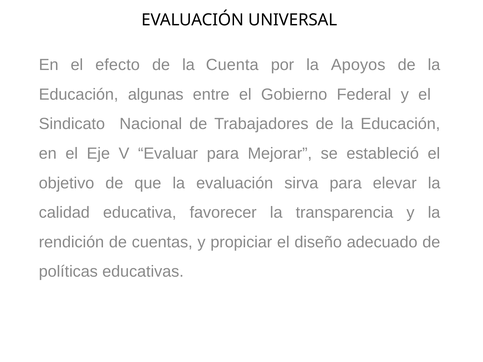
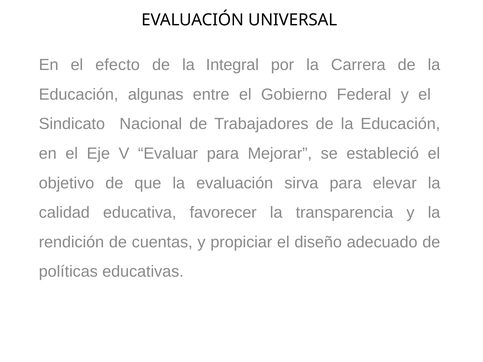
Cuenta: Cuenta -> Integral (232, 65)
Apoyos: Apoyos -> Carrera (358, 65)
